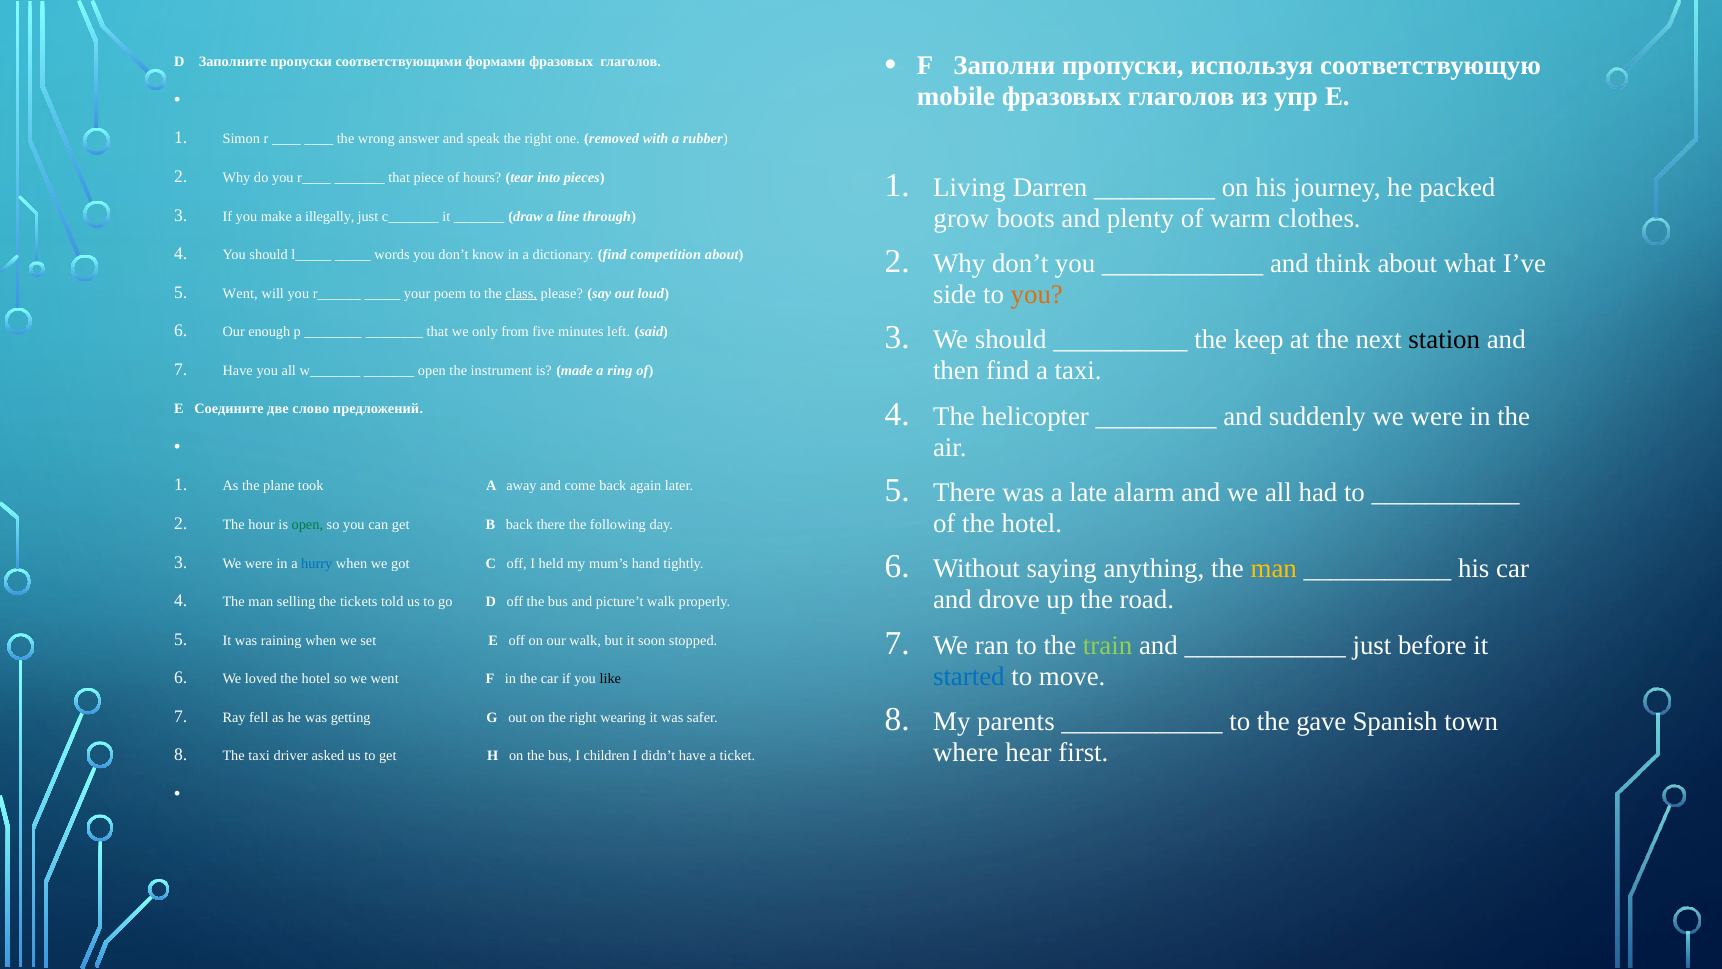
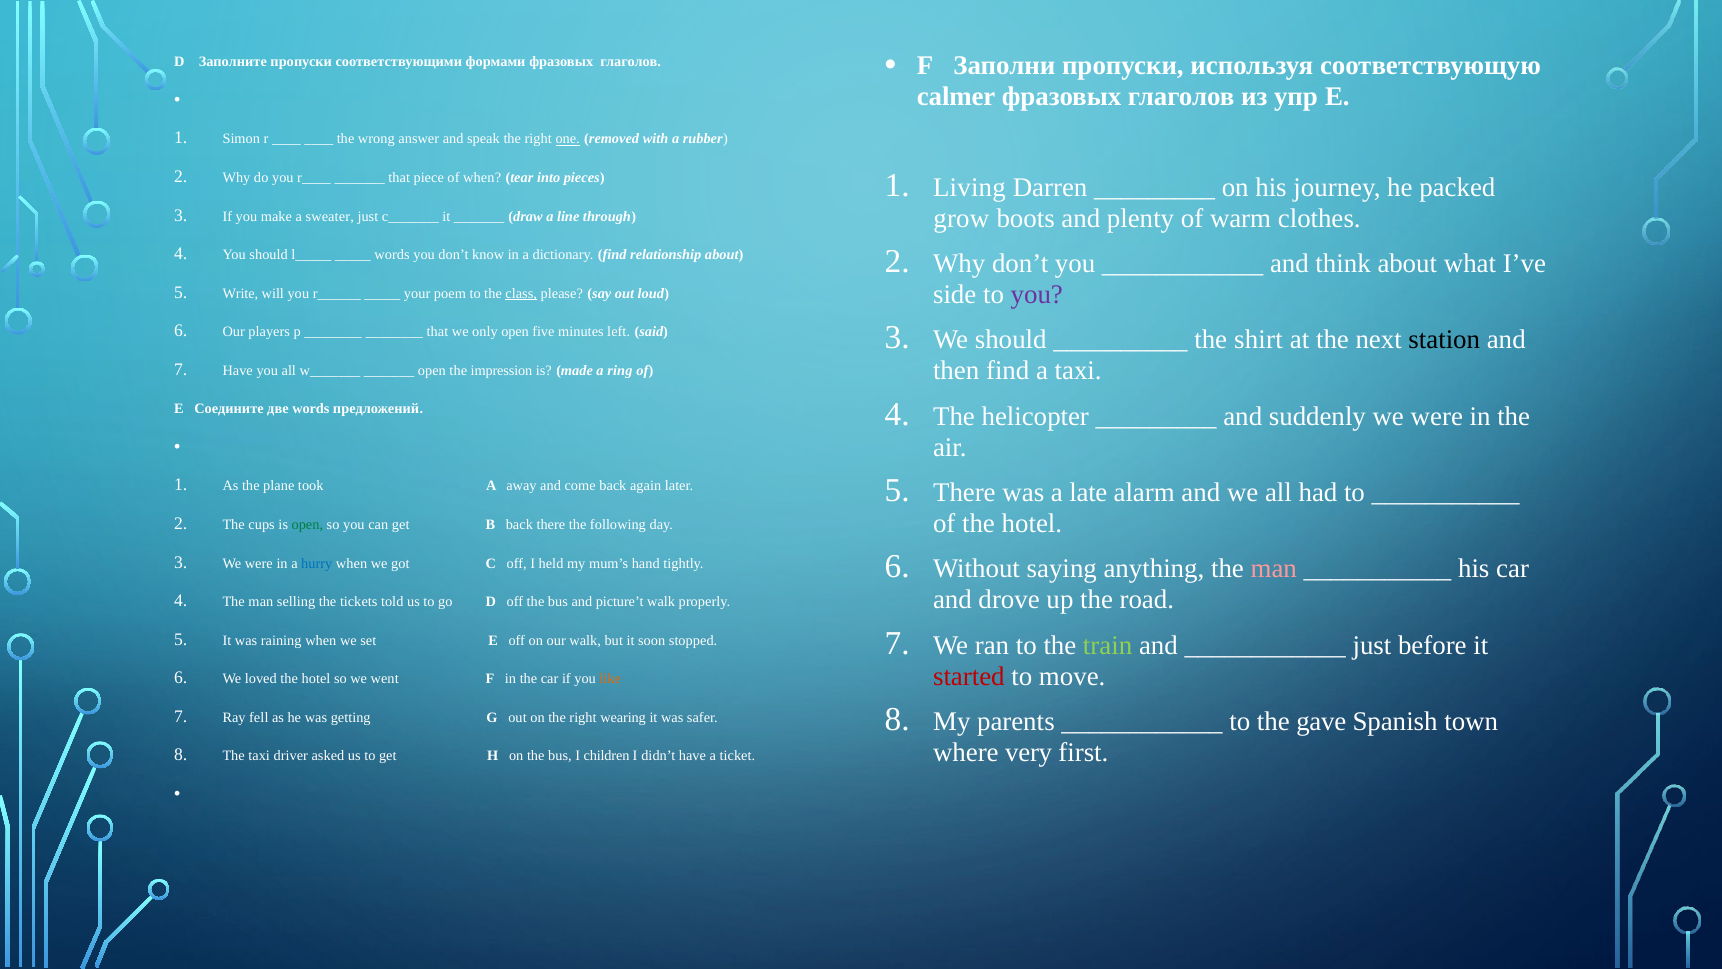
mobile: mobile -> calmer (956, 97)
one underline: none -> present (568, 139)
of hours: hours -> when (482, 178)
illegally: illegally -> sweater (330, 216)
competition: competition -> relationship (666, 255)
you colour: orange -> purple (1037, 295)
Went: Went -> Write (240, 293)
keep: keep -> shirt (1258, 340)
enough: enough -> players (269, 332)
only from: from -> open (515, 332)
instrument: instrument -> impression (502, 370)
две слово: слово -> words (311, 409)
hour: hour -> cups (262, 525)
man colour: yellow -> pink (1274, 569)
started colour: blue -> red (969, 676)
like colour: black -> orange (610, 679)
hear: hear -> very (1029, 752)
